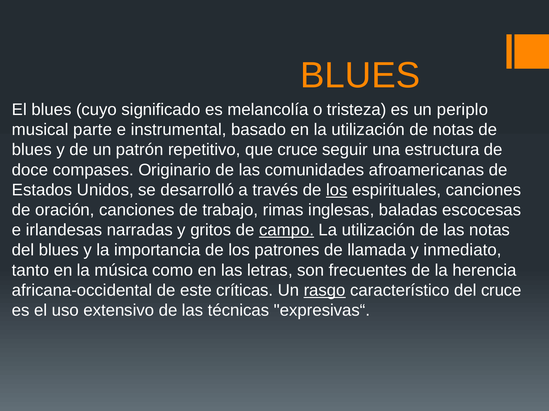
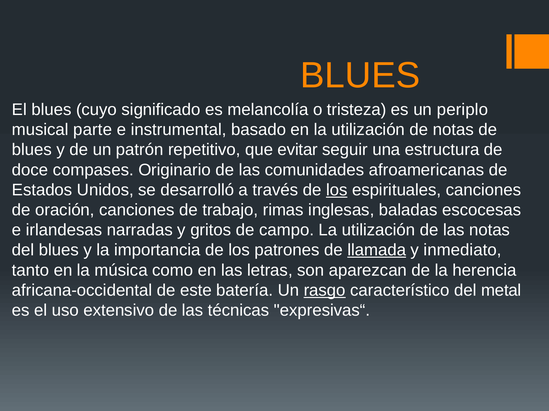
que cruce: cruce -> evitar (298, 150)
campo underline: present -> none (287, 230)
llamada underline: none -> present (377, 251)
frecuentes: frecuentes -> aparezcan (368, 271)
críticas: críticas -> batería (245, 291)
del cruce: cruce -> metal (501, 291)
